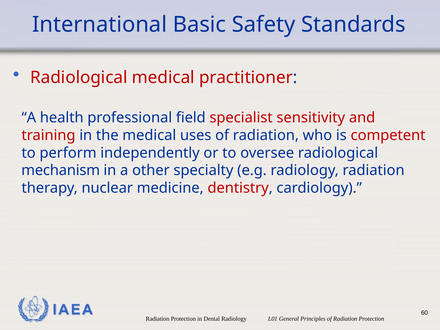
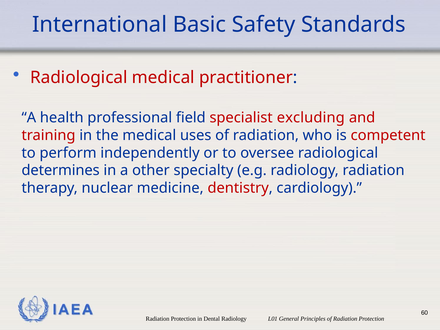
sensitivity: sensitivity -> excluding (311, 118)
mechanism: mechanism -> determines (61, 170)
